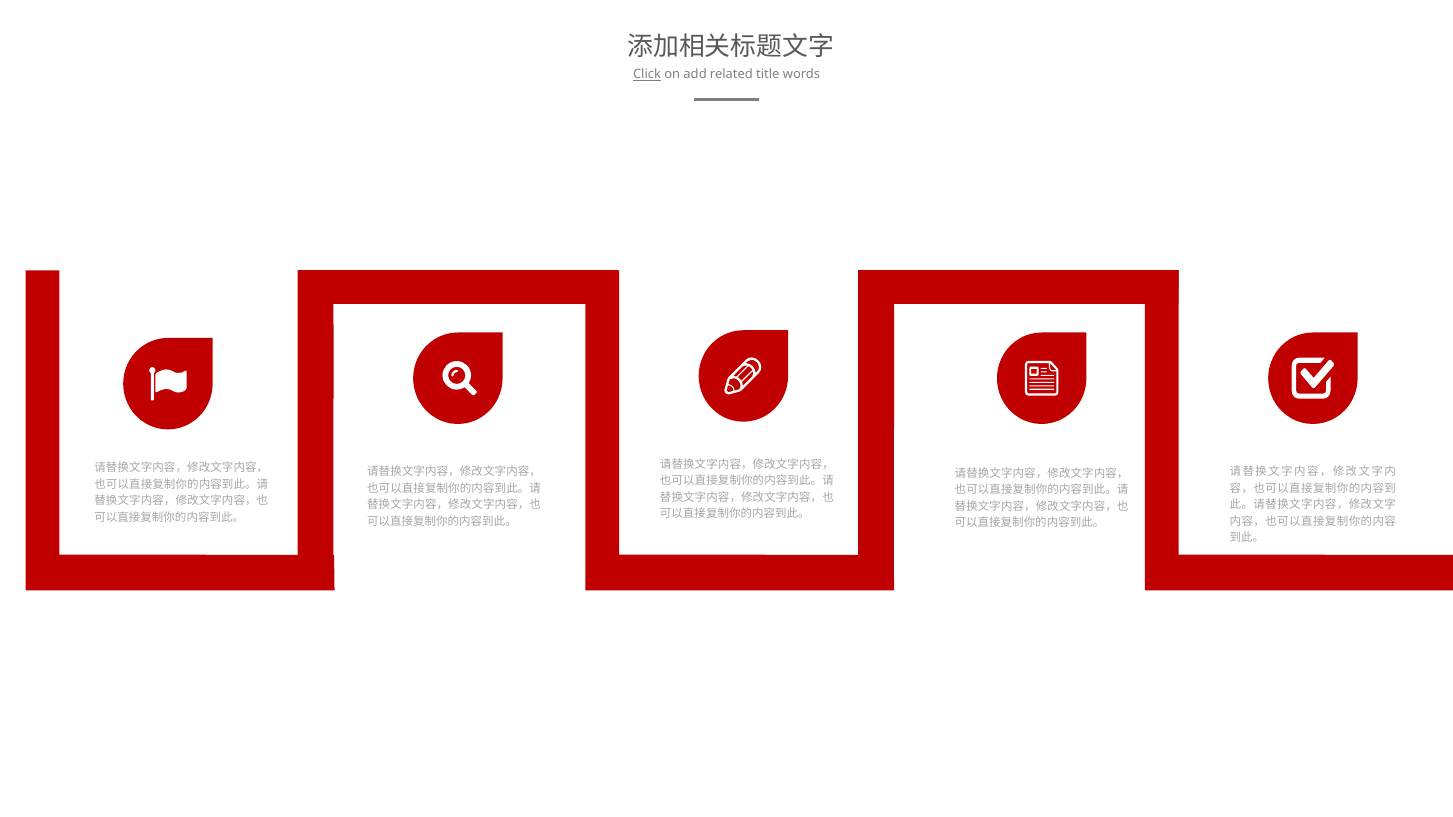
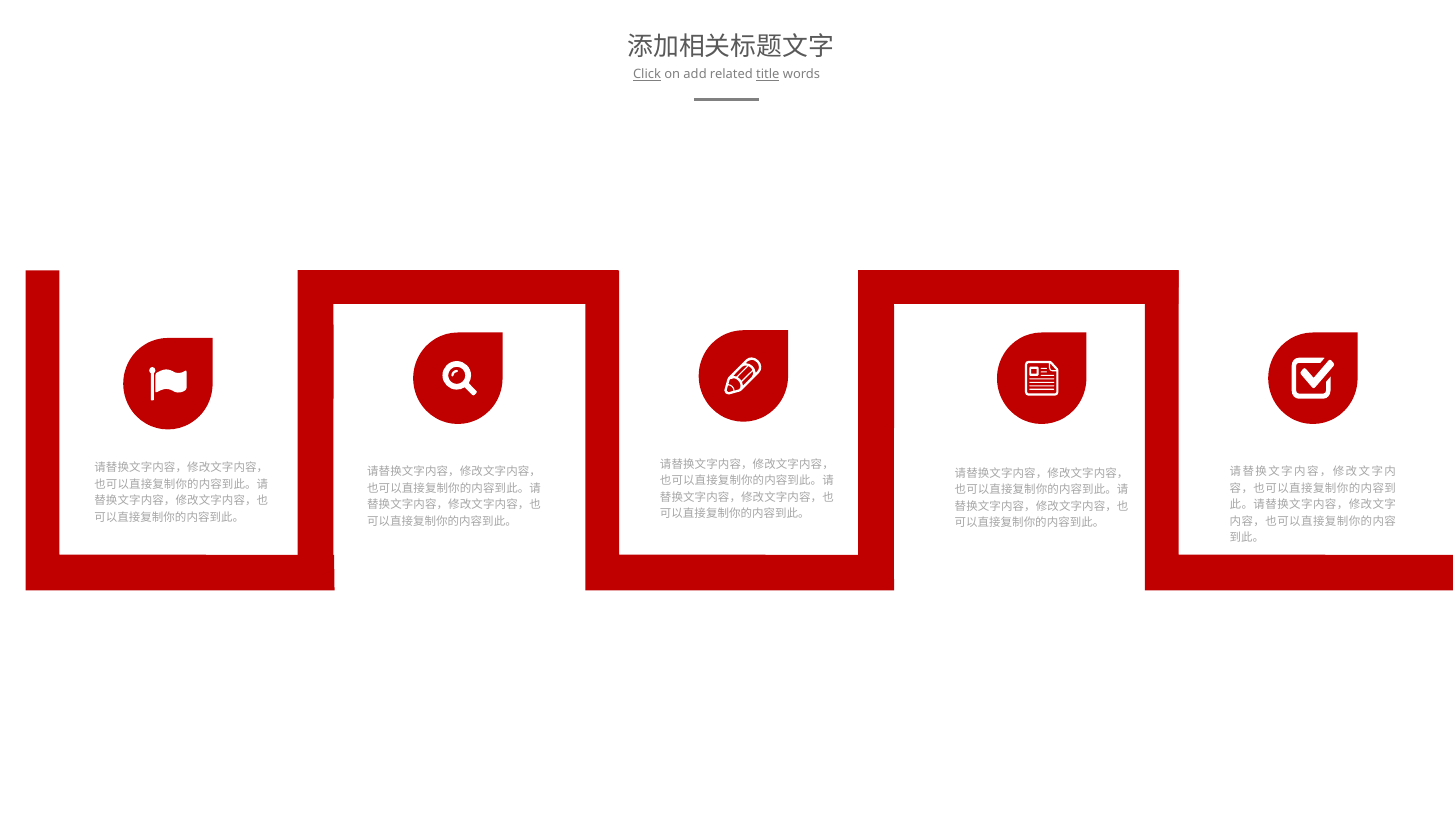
title underline: none -> present (768, 74)
